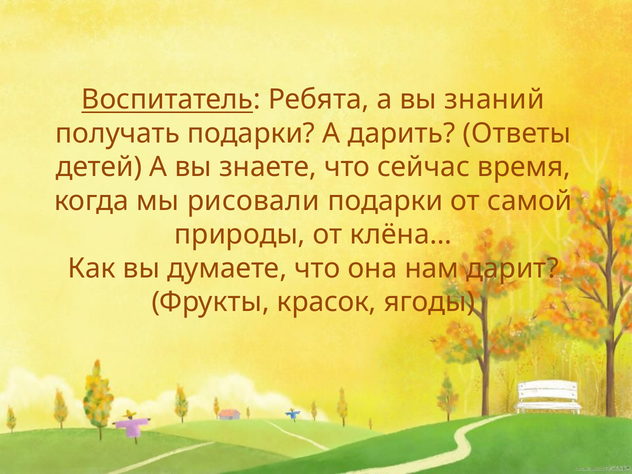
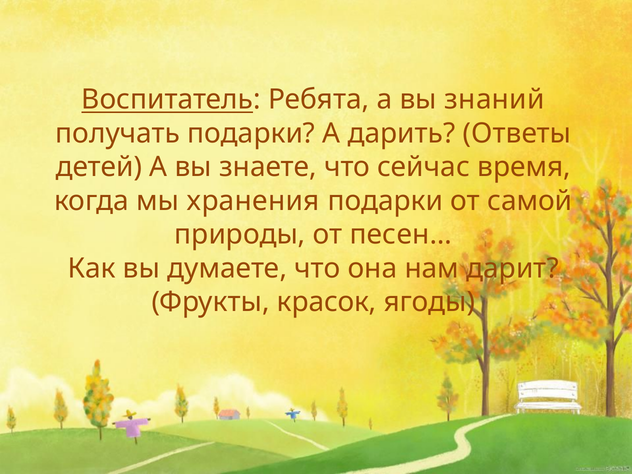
рисовали: рисовали -> хранения (253, 201)
клёна…: клёна… -> песен… (401, 235)
